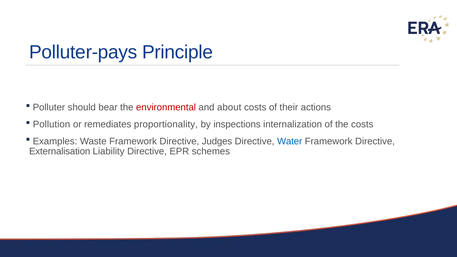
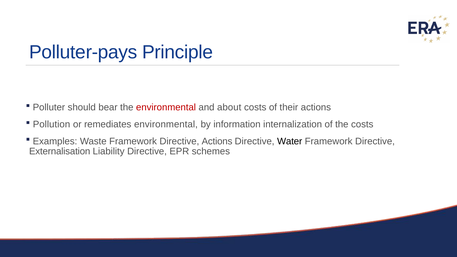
remediates proportionality: proportionality -> environmental (166, 124)
inspections: inspections -> information (237, 124)
Directive Judges: Judges -> Actions (217, 141)
Water colour: blue -> black (290, 141)
